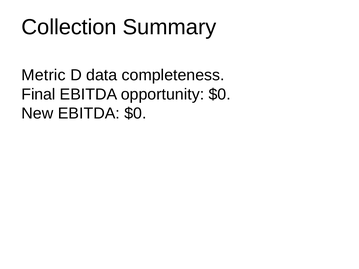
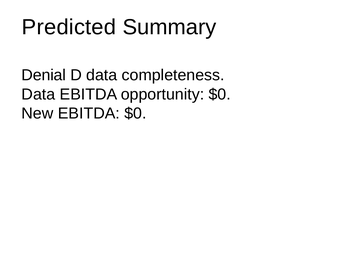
Collection: Collection -> Predicted (69, 27)
Metric: Metric -> Denial (44, 75)
Final: Final -> Data (38, 94)
